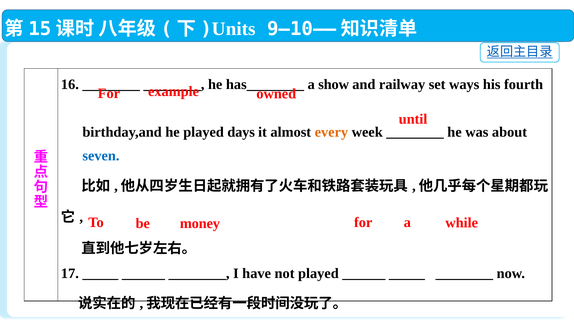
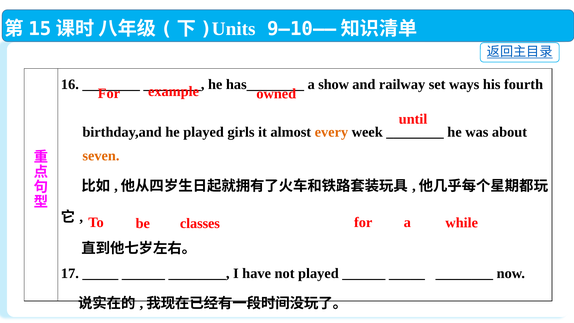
days: days -> girls (241, 132)
seven colour: blue -> orange (101, 156)
money: money -> classes (200, 223)
